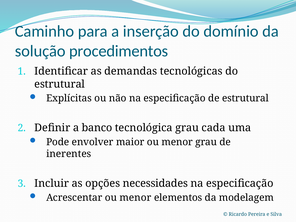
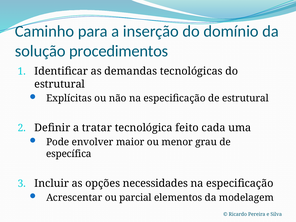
banco: banco -> tratar (97, 128)
tecnológica grau: grau -> feito (187, 128)
inerentes: inerentes -> específica (69, 154)
Acrescentar ou menor: menor -> parcial (135, 198)
